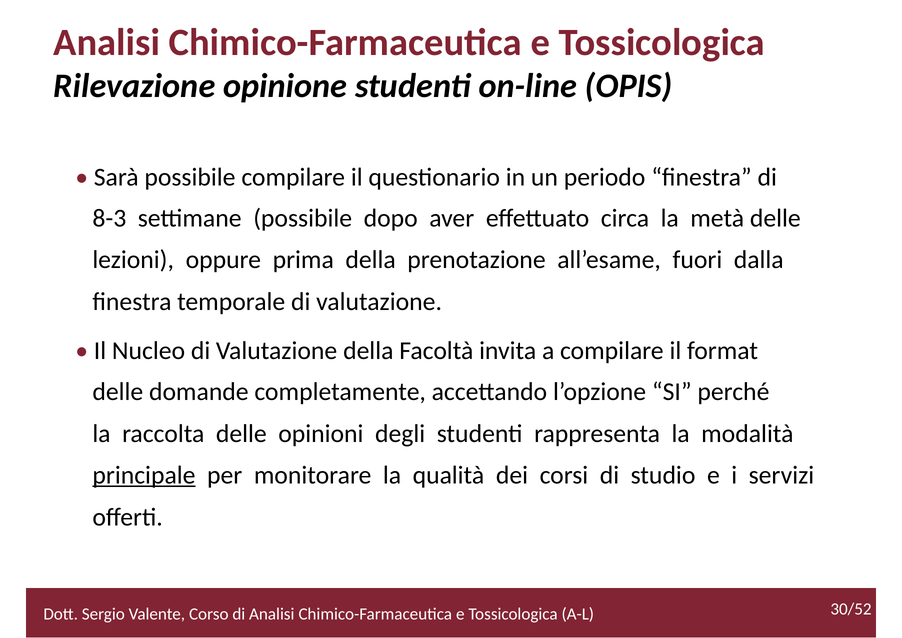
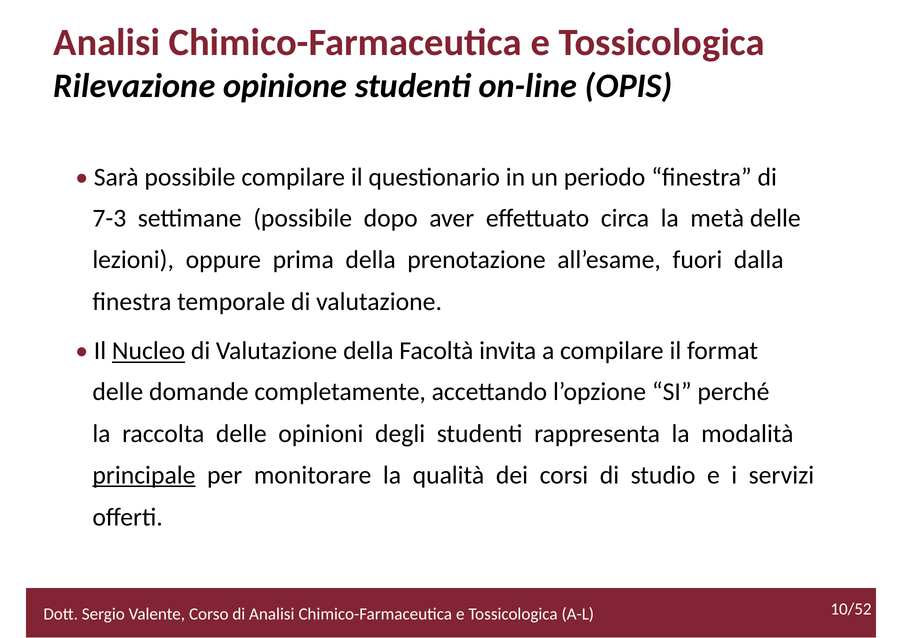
8-3: 8-3 -> 7-3 (109, 218)
Nucleo underline: none -> present (149, 351)
30/52: 30/52 -> 10/52 (851, 609)
